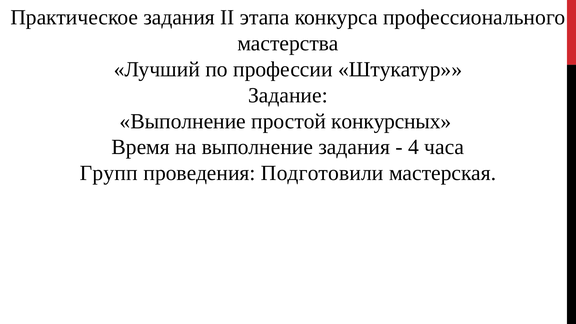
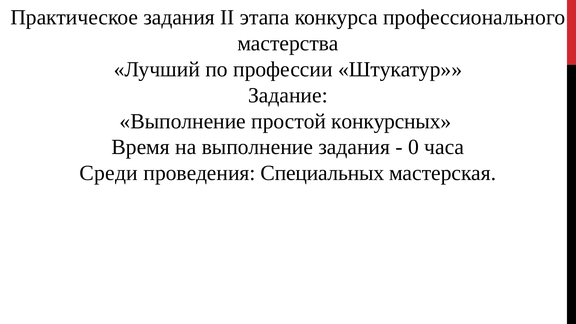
4: 4 -> 0 (414, 147)
Групп: Групп -> Среди (109, 173)
Подготовили: Подготовили -> Специальных (322, 173)
